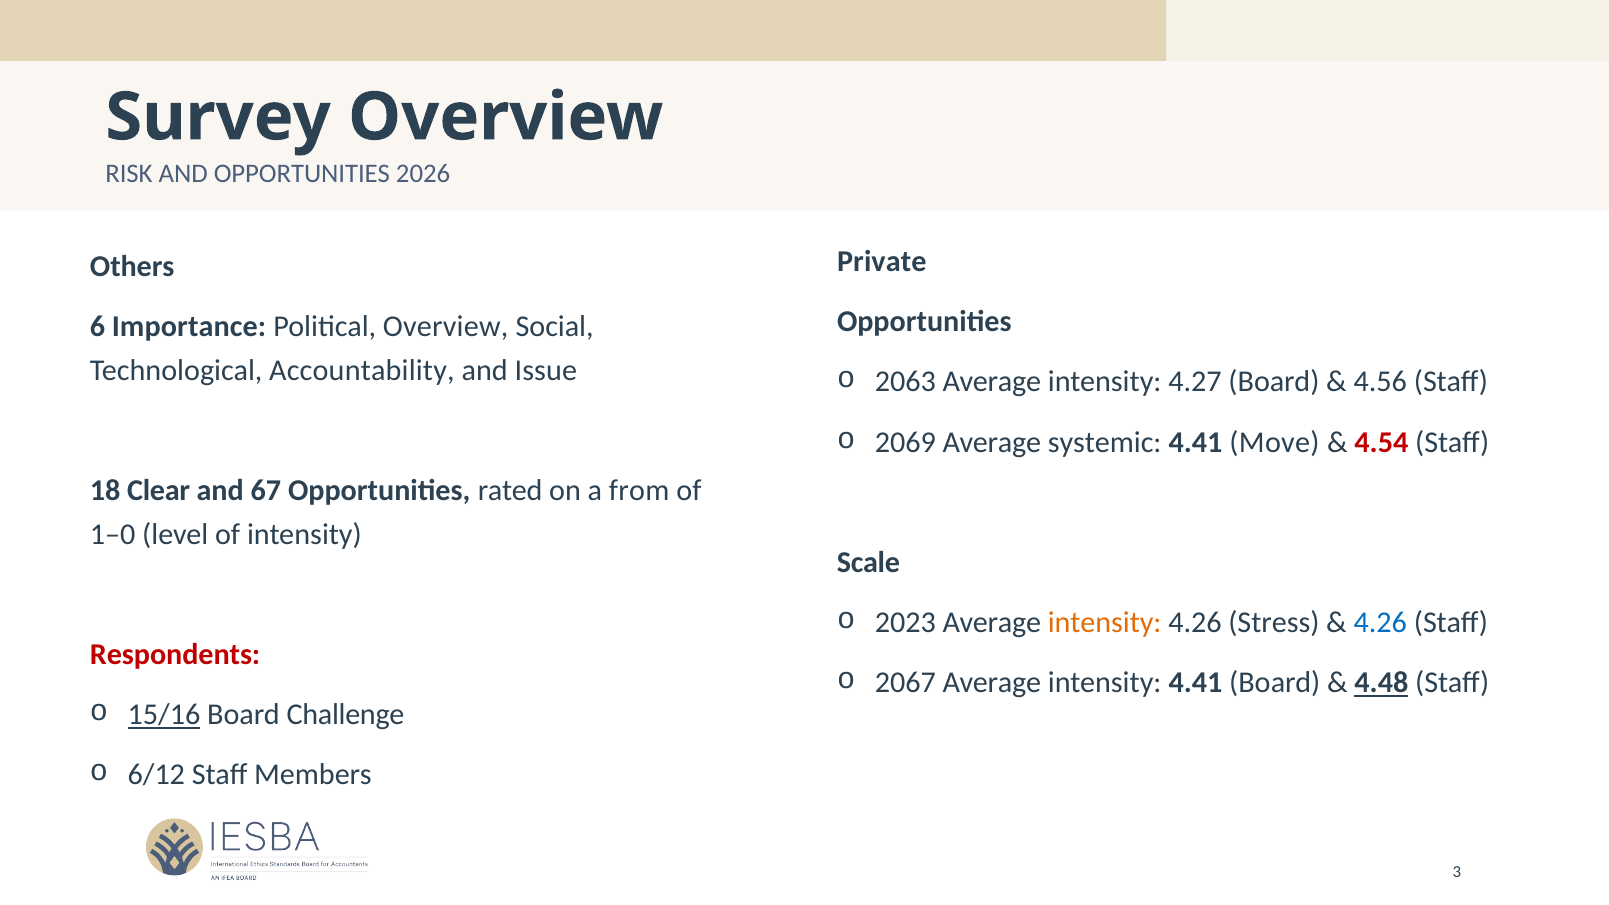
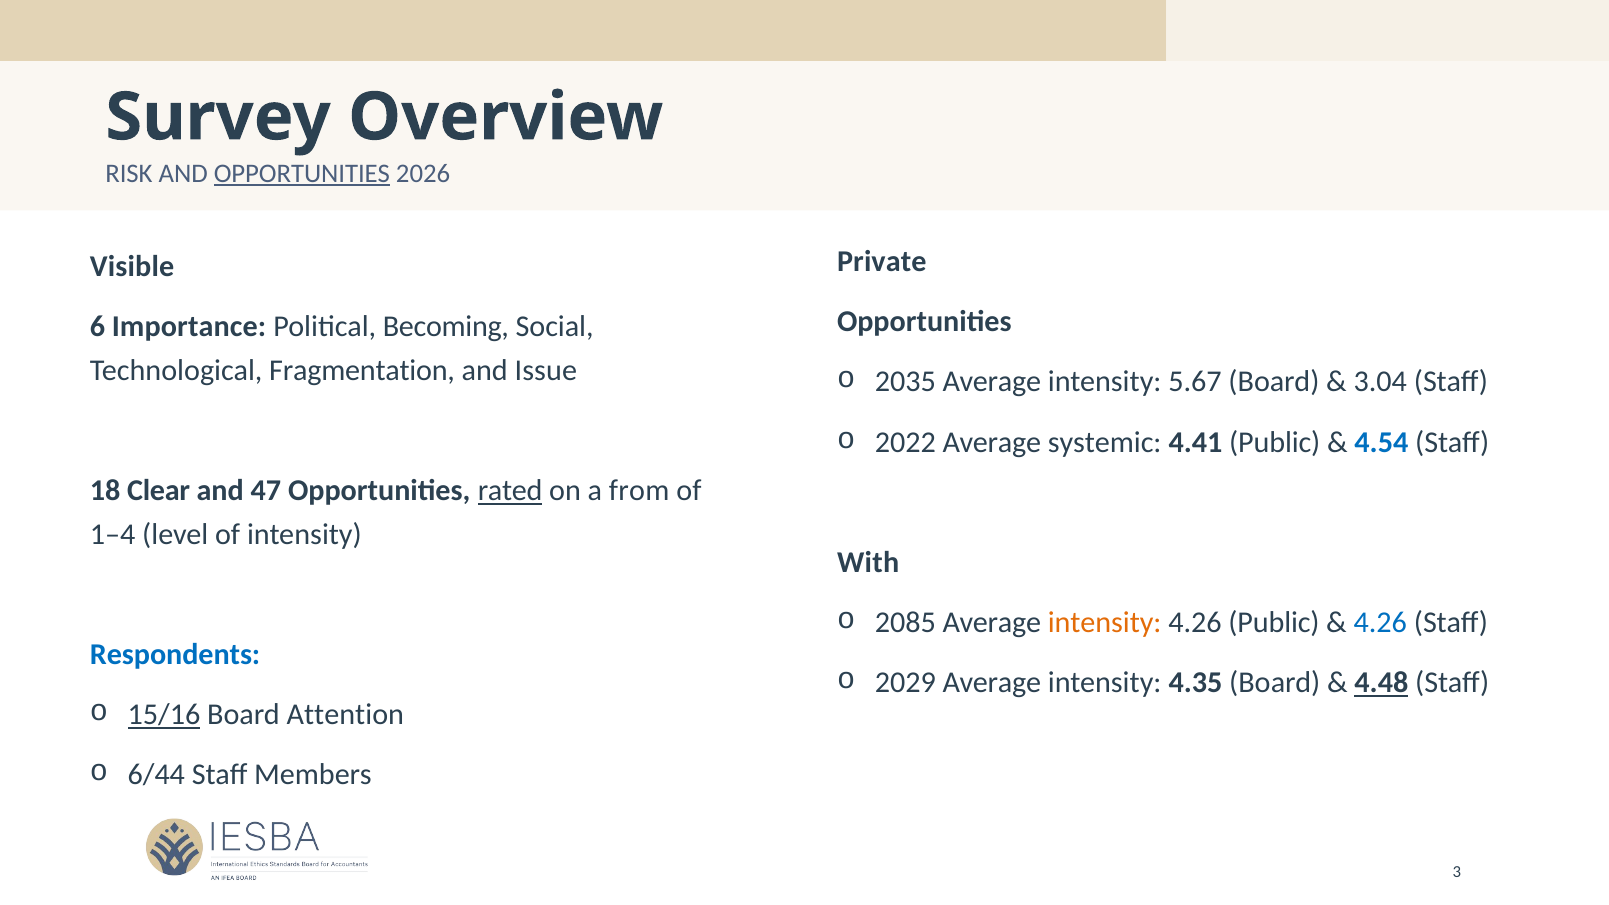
OPPORTUNITIES underline: none -> present (302, 174)
Others: Others -> Visible (132, 267)
Political Overview: Overview -> Becoming (446, 327)
Accountability: Accountability -> Fragmentation (362, 370)
2063: 2063 -> 2035 (905, 382)
4.27: 4.27 -> 5.67 (1195, 382)
4.56: 4.56 -> 3.04 (1380, 382)
2069: 2069 -> 2022 (905, 442)
4.41 Move: Move -> Public (1275, 442)
4.54 colour: red -> blue (1381, 442)
67: 67 -> 47 (266, 491)
rated underline: none -> present (510, 491)
1–0: 1–0 -> 1–4 (113, 534)
Scale: Scale -> With (868, 563)
2023: 2023 -> 2085 (905, 623)
4.26 Stress: Stress -> Public (1274, 623)
Respondents colour: red -> blue (175, 655)
2067: 2067 -> 2029 (905, 683)
intensity 4.41: 4.41 -> 4.35 (1196, 683)
Challenge: Challenge -> Attention (345, 715)
6/12: 6/12 -> 6/44 (156, 775)
